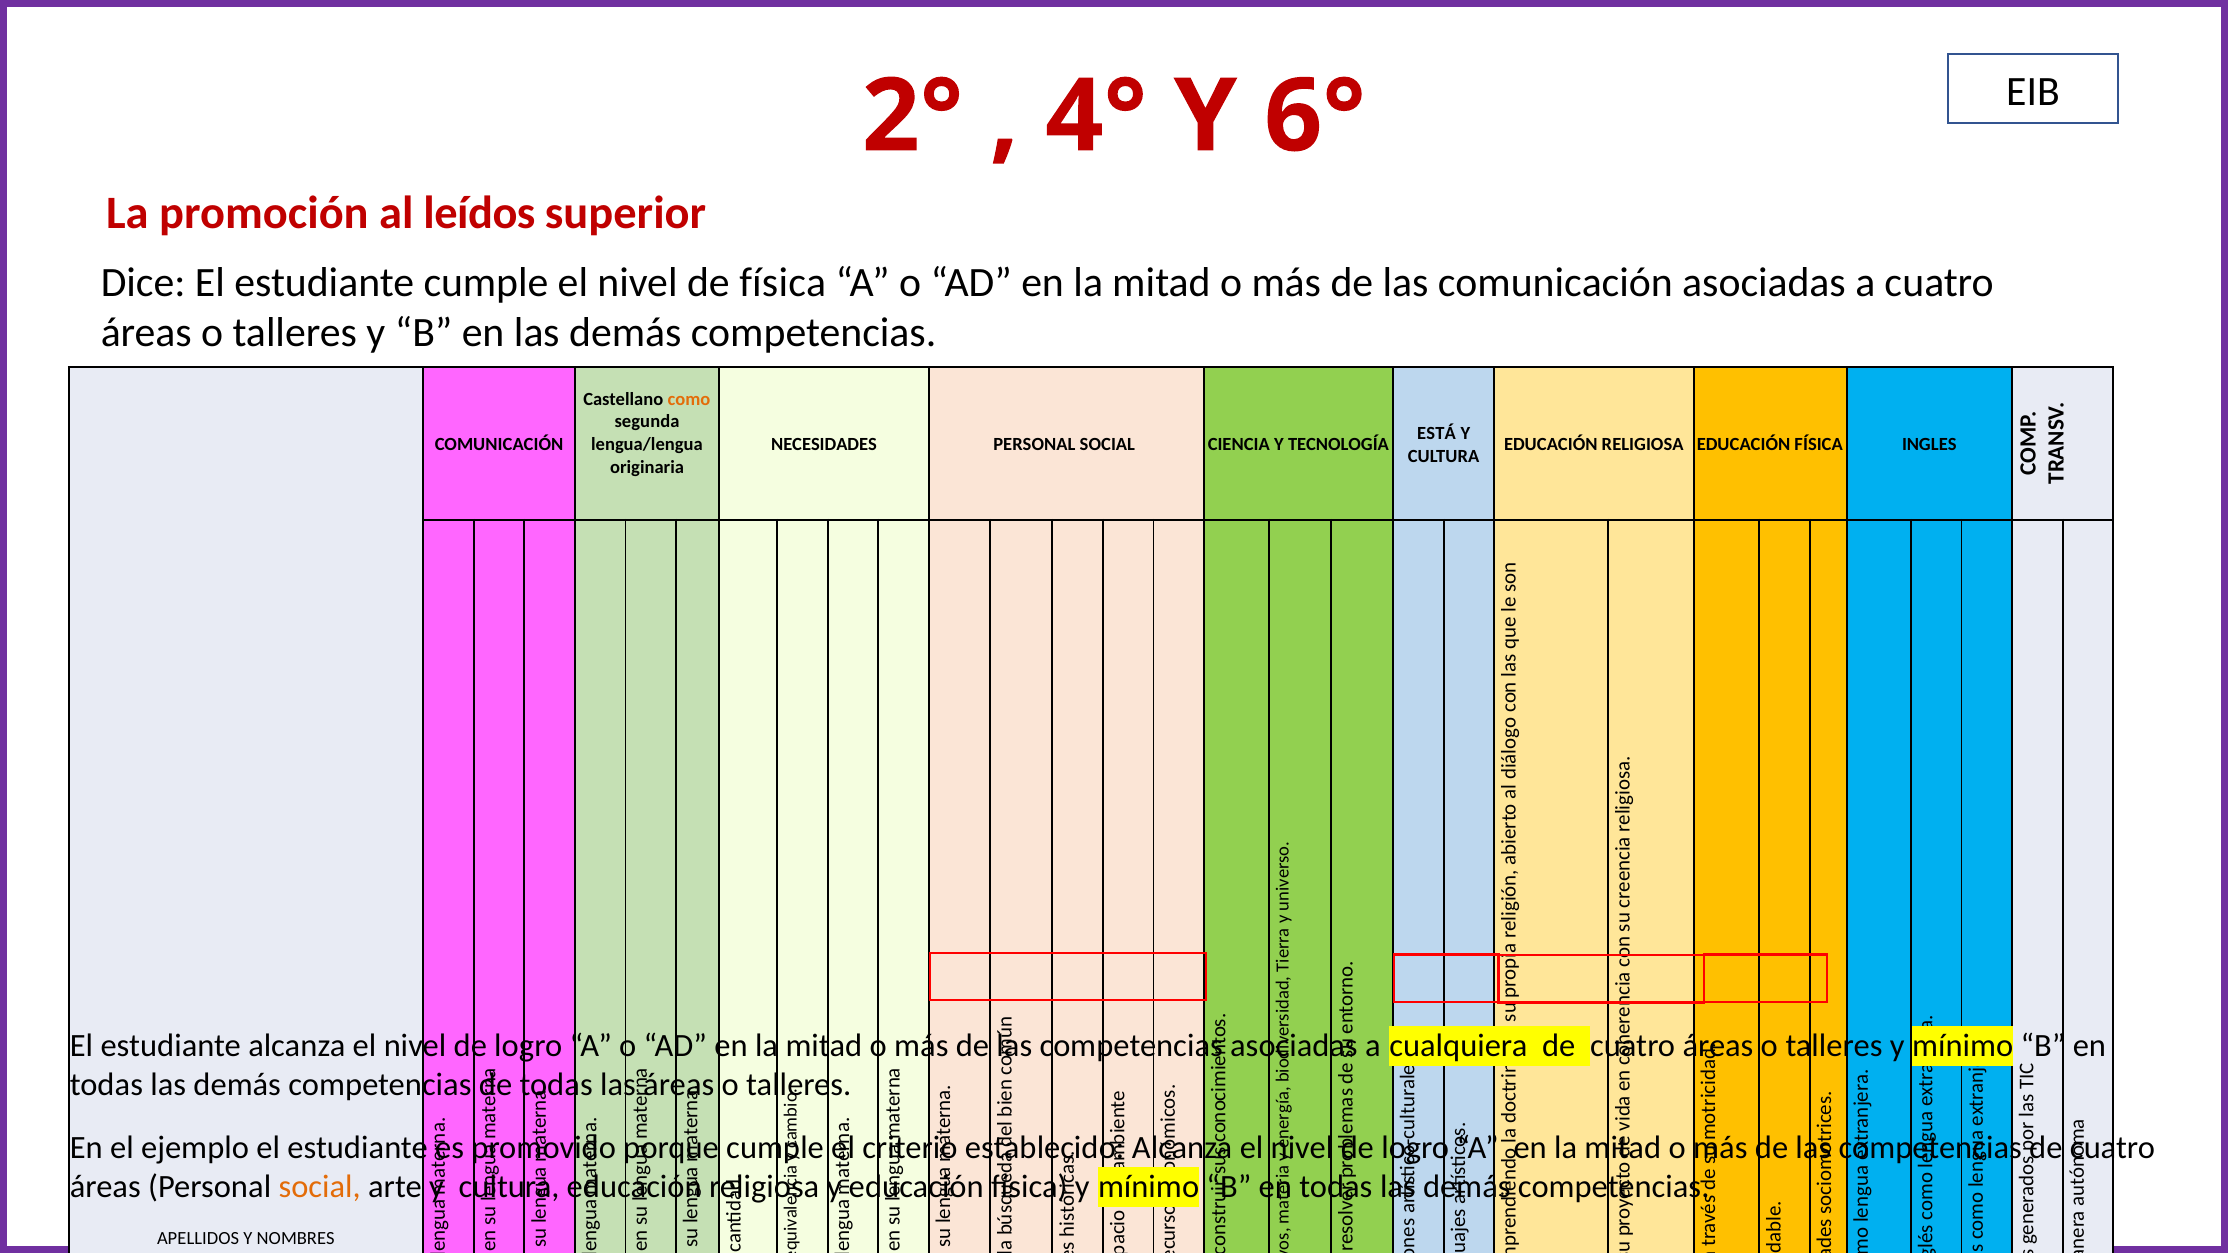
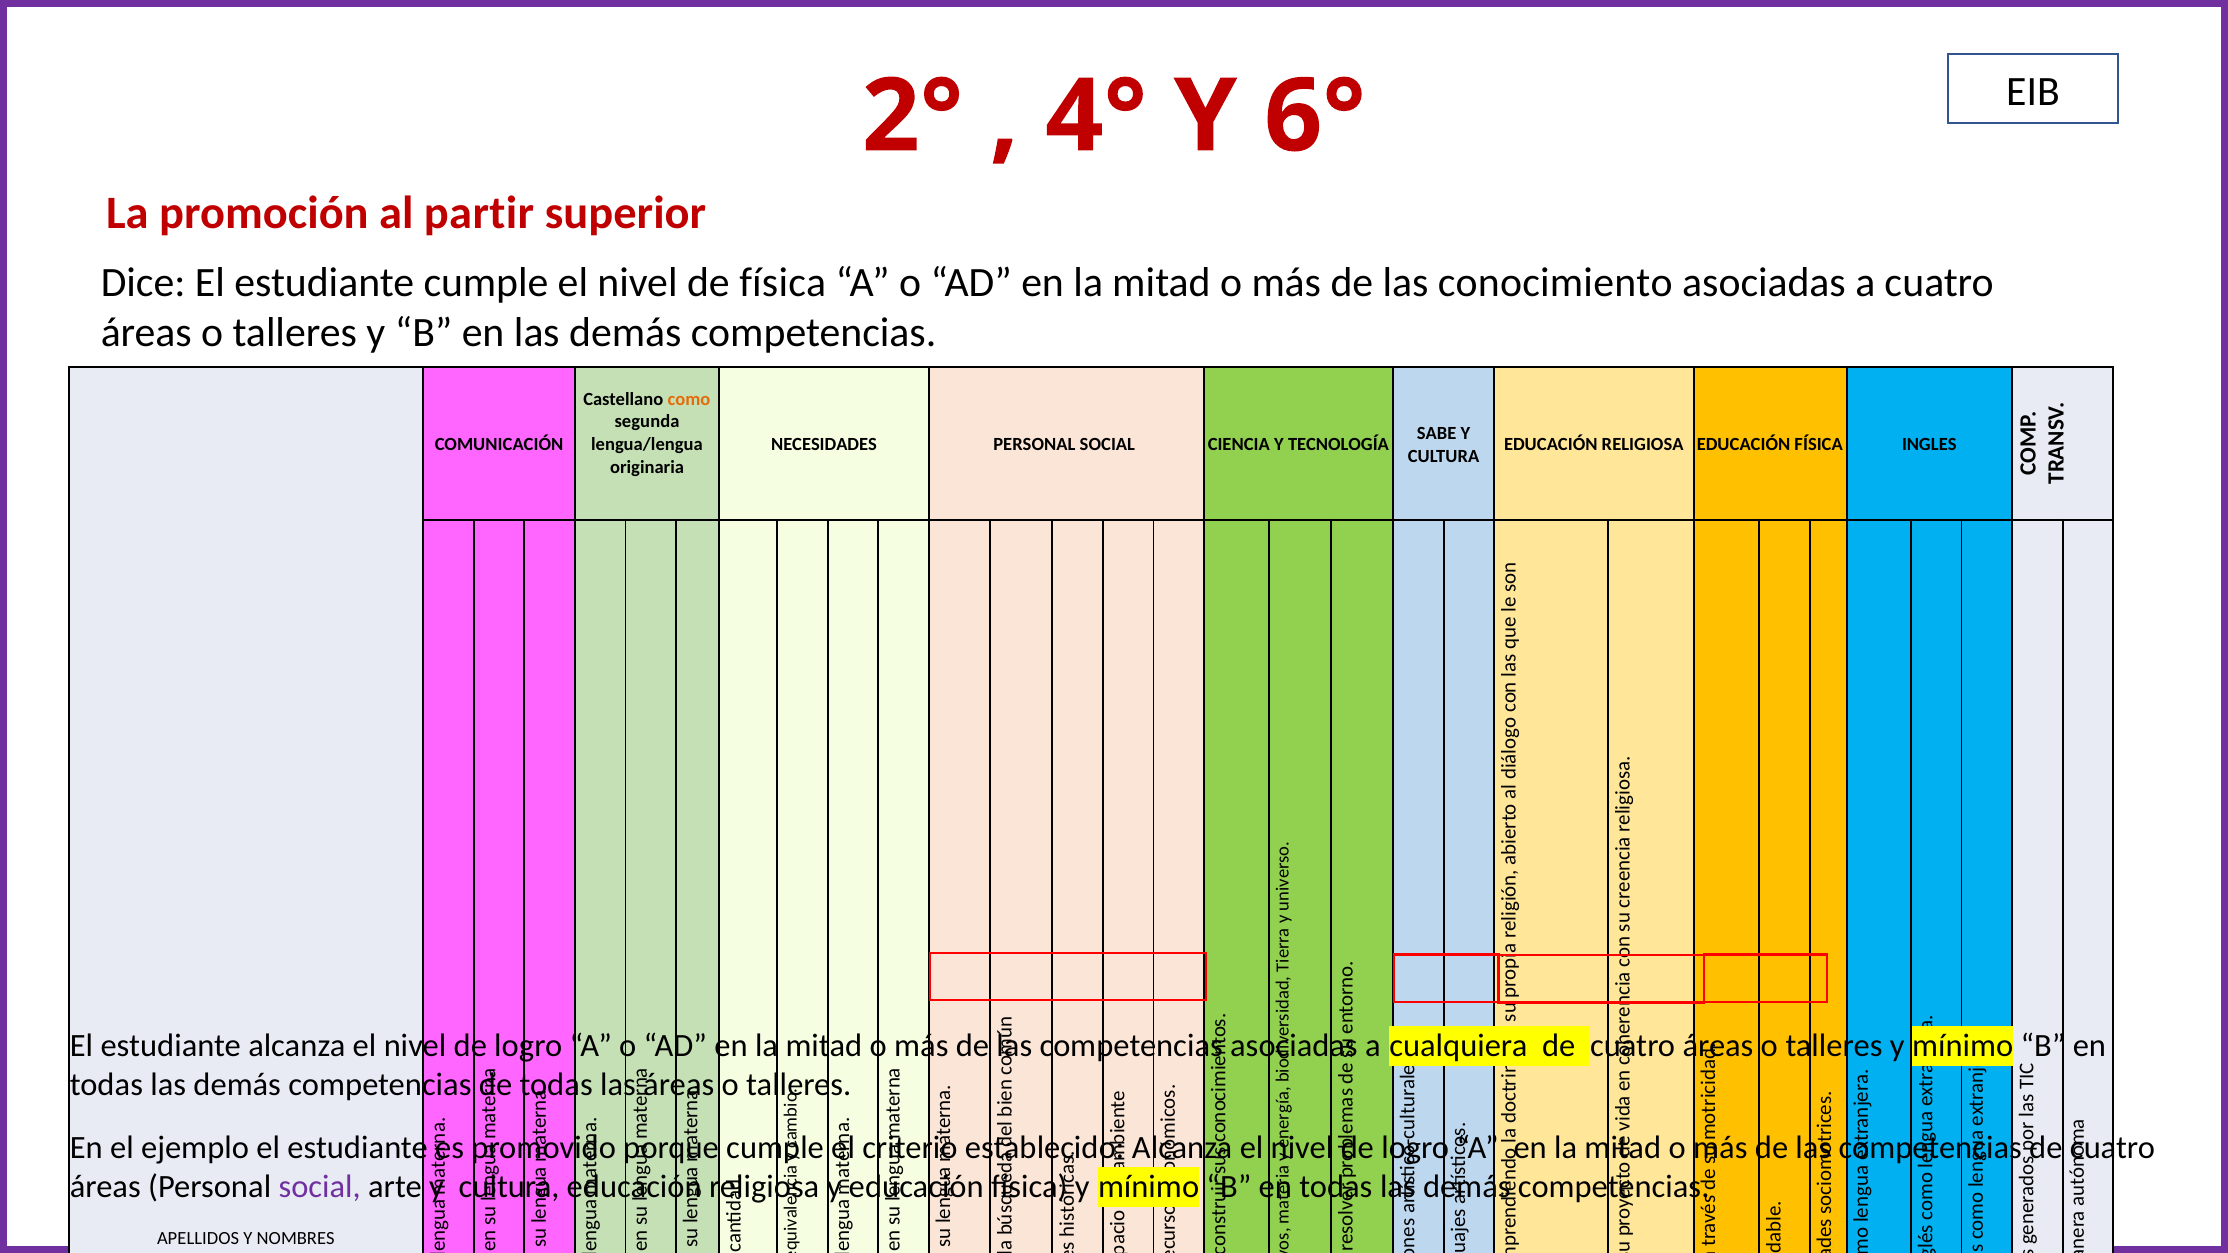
leídos: leídos -> partir (479, 213)
las comunicación: comunicación -> conocimiento (1555, 282)
ESTÁ: ESTÁ -> SABE (1437, 433)
social colour: orange -> purple (320, 1187)
